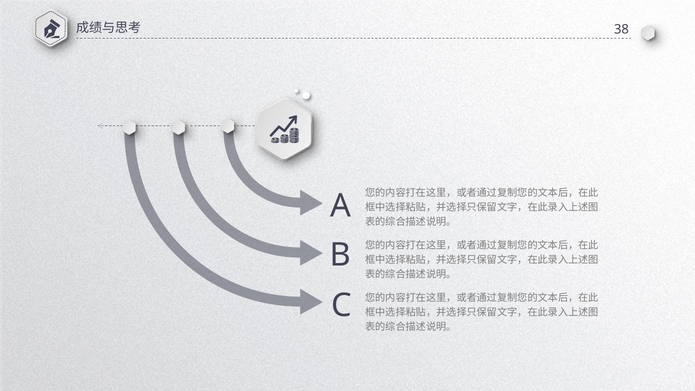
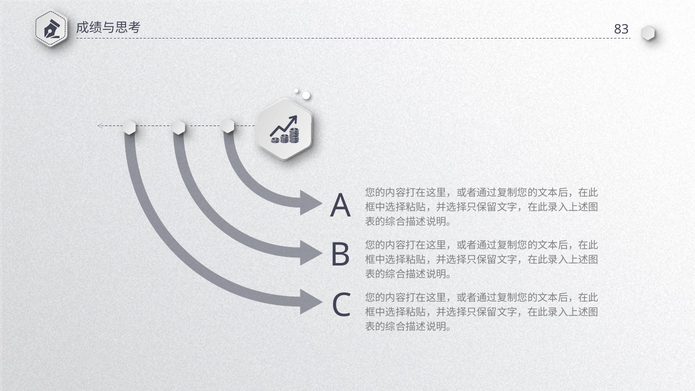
38: 38 -> 83 (621, 30)
